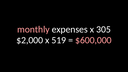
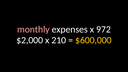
305: 305 -> 972 (103, 29)
519: 519 -> 210 (59, 40)
$600,000 colour: pink -> yellow (93, 40)
